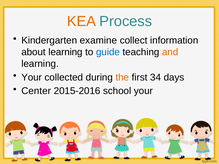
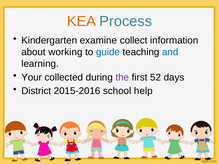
about learning: learning -> working (65, 52)
and colour: orange -> blue (170, 52)
the colour: orange -> purple (122, 77)
34: 34 -> 52 (156, 77)
Center: Center -> District (36, 91)
school your: your -> help (143, 91)
